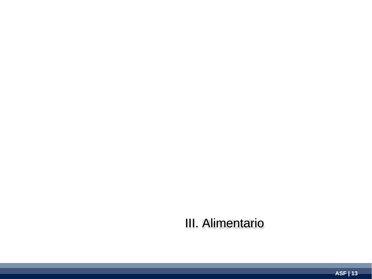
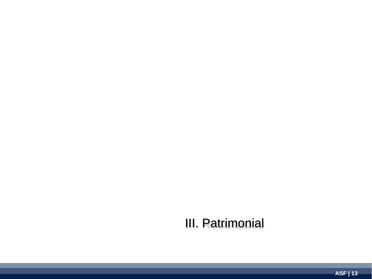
Alimentario: Alimentario -> Patrimonial (233, 223)
